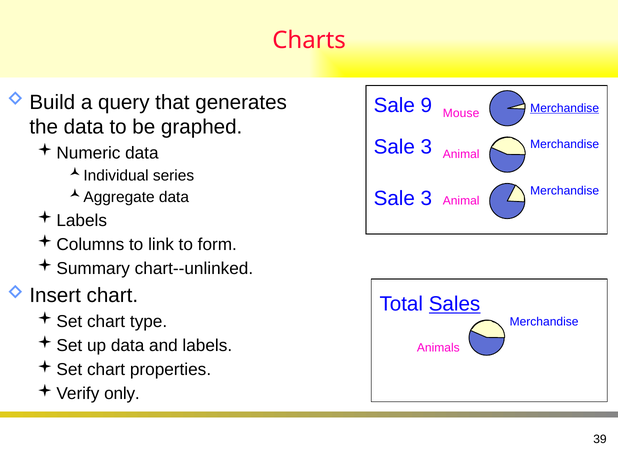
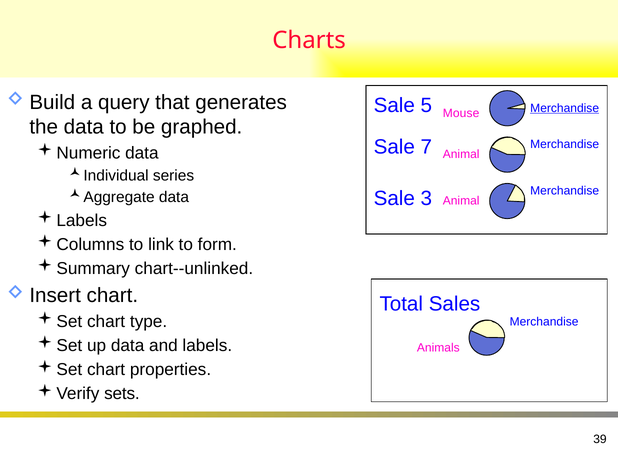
9: 9 -> 5 (426, 105)
3: 3 -> 7 (426, 147)
Sales underline: present -> none (455, 304)
only: only -> sets (122, 393)
